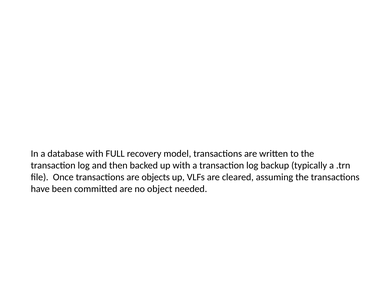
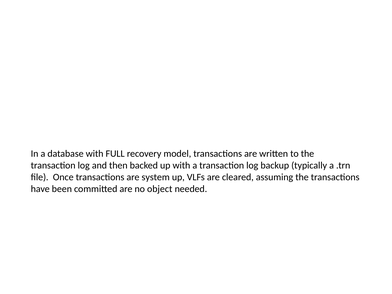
objects: objects -> system (156, 177)
